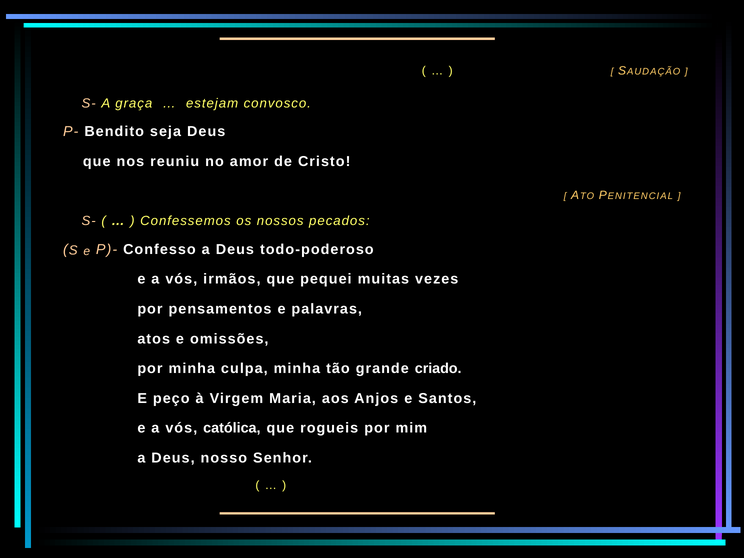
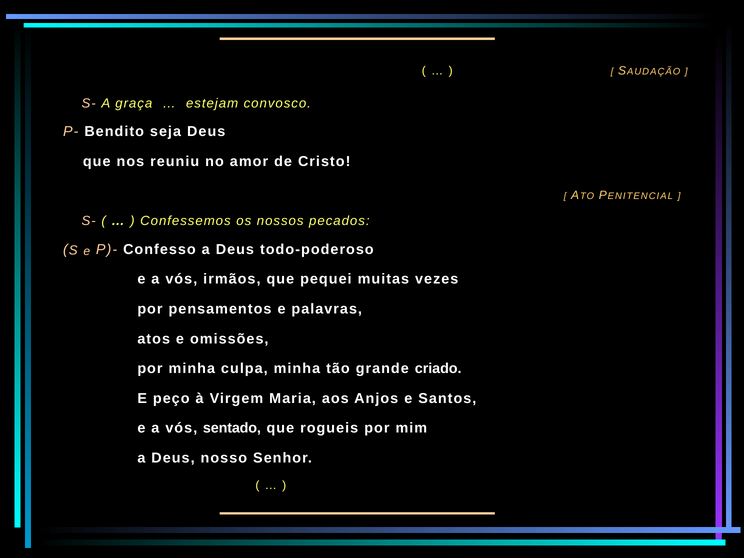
católica: católica -> sentado (232, 428)
